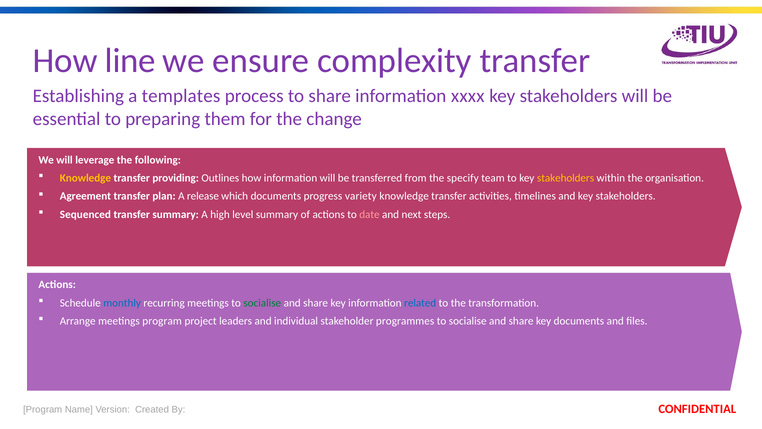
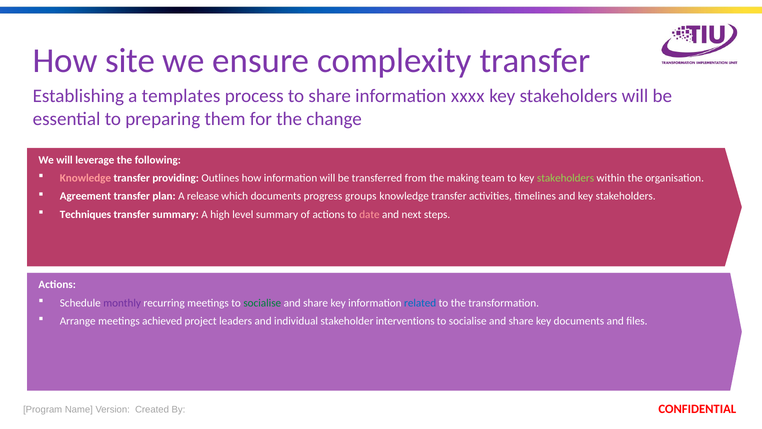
line: line -> site (130, 60)
Knowledge colour: yellow -> pink (85, 178)
specify: specify -> making (463, 178)
stakeholders colour: yellow -> light green (566, 178)
variety: variety -> groups (361, 196)
Sequenced: Sequenced -> Techniques (85, 214)
monthly colour: blue -> purple (122, 303)
meetings program: program -> achieved (162, 321)
programmes: programmes -> interventions (405, 321)
